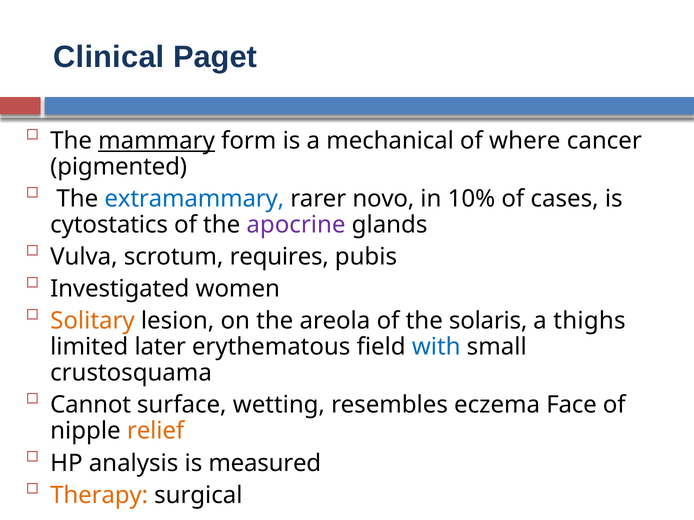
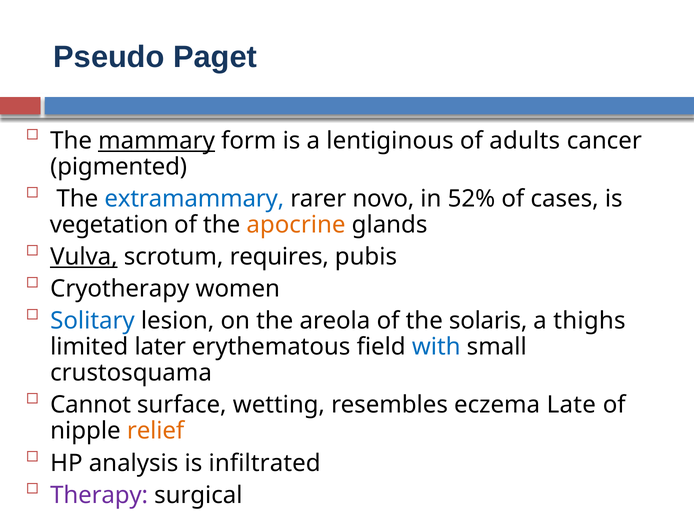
Clinical: Clinical -> Pseudo (109, 57)
mechanical: mechanical -> lentiginous (390, 141)
where: where -> adults (525, 141)
10%: 10% -> 52% (471, 199)
cytostatics: cytostatics -> vegetation (109, 225)
apocrine colour: purple -> orange (296, 225)
Vulva underline: none -> present (84, 257)
Investigated: Investigated -> Cryotherapy (120, 289)
Solitary colour: orange -> blue (93, 321)
Face: Face -> Late (571, 405)
measured: measured -> infiltrated (265, 464)
Therapy colour: orange -> purple (99, 496)
